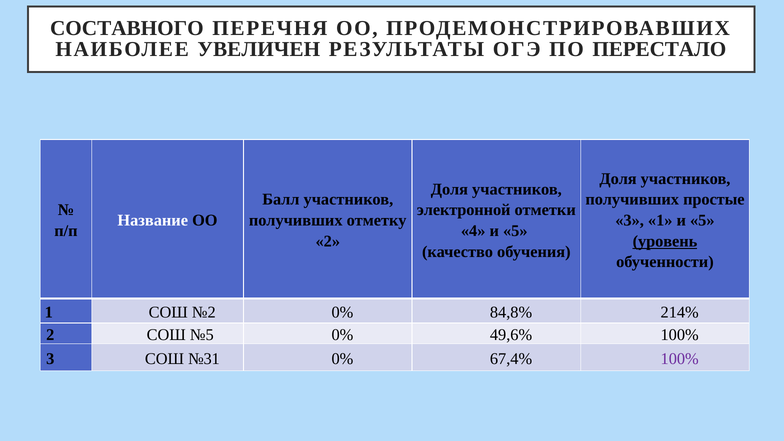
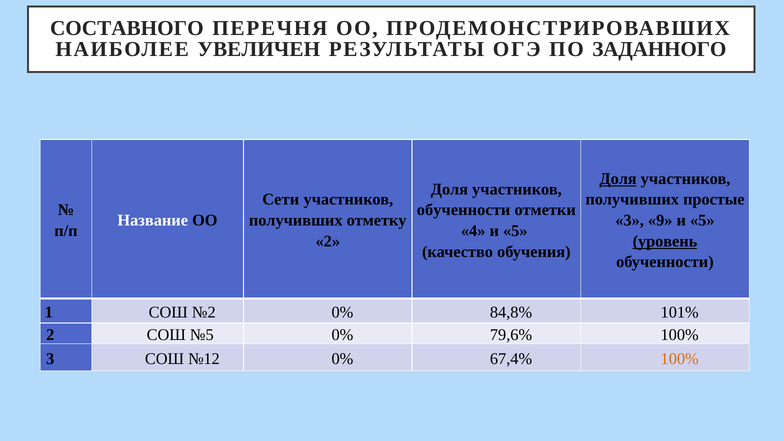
ПЕРЕСТАЛО: ПЕРЕСТАЛО -> ЗАДАННОГО (659, 49)
Доля underline: none -> present (618, 179)
Балл: Балл -> Сети (281, 200)
электронной: электронной -> обученности (464, 210)
3 1: 1 -> 9 (660, 220)
214%: 214% -> 101% (680, 312)
49,6%: 49,6% -> 79,6% (511, 335)
№31: №31 -> №12 (204, 359)
100% colour: purple -> orange (680, 359)
